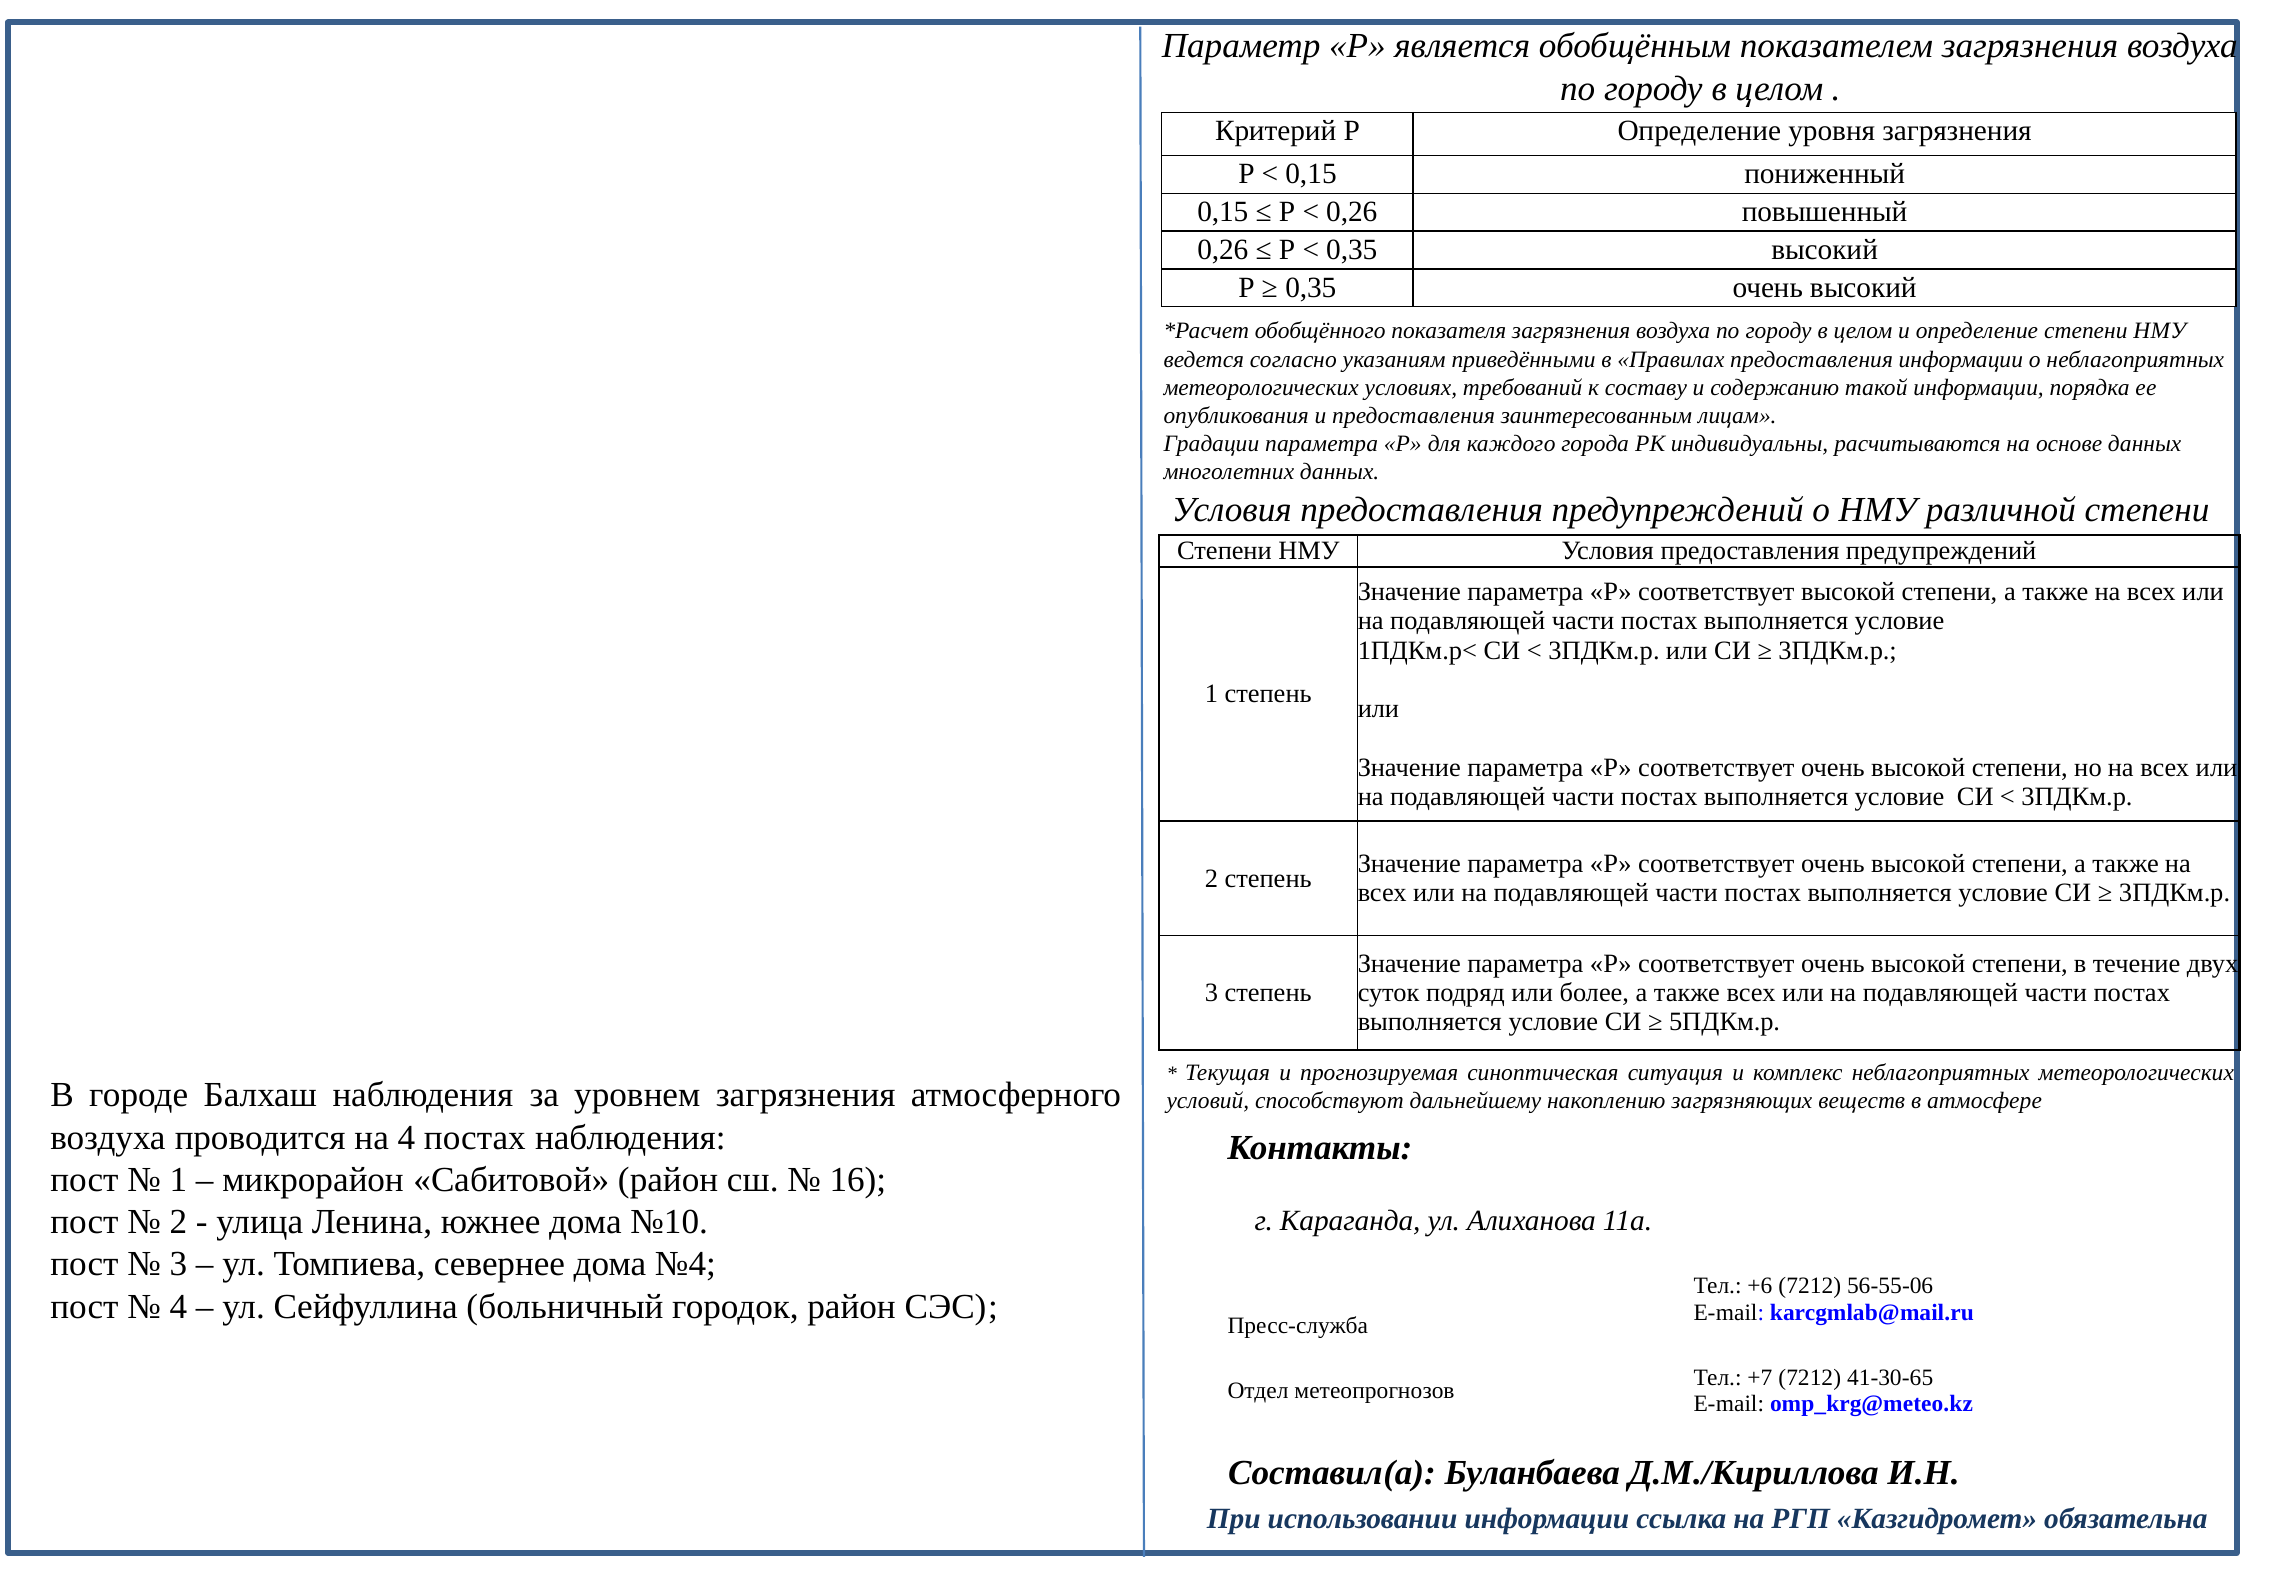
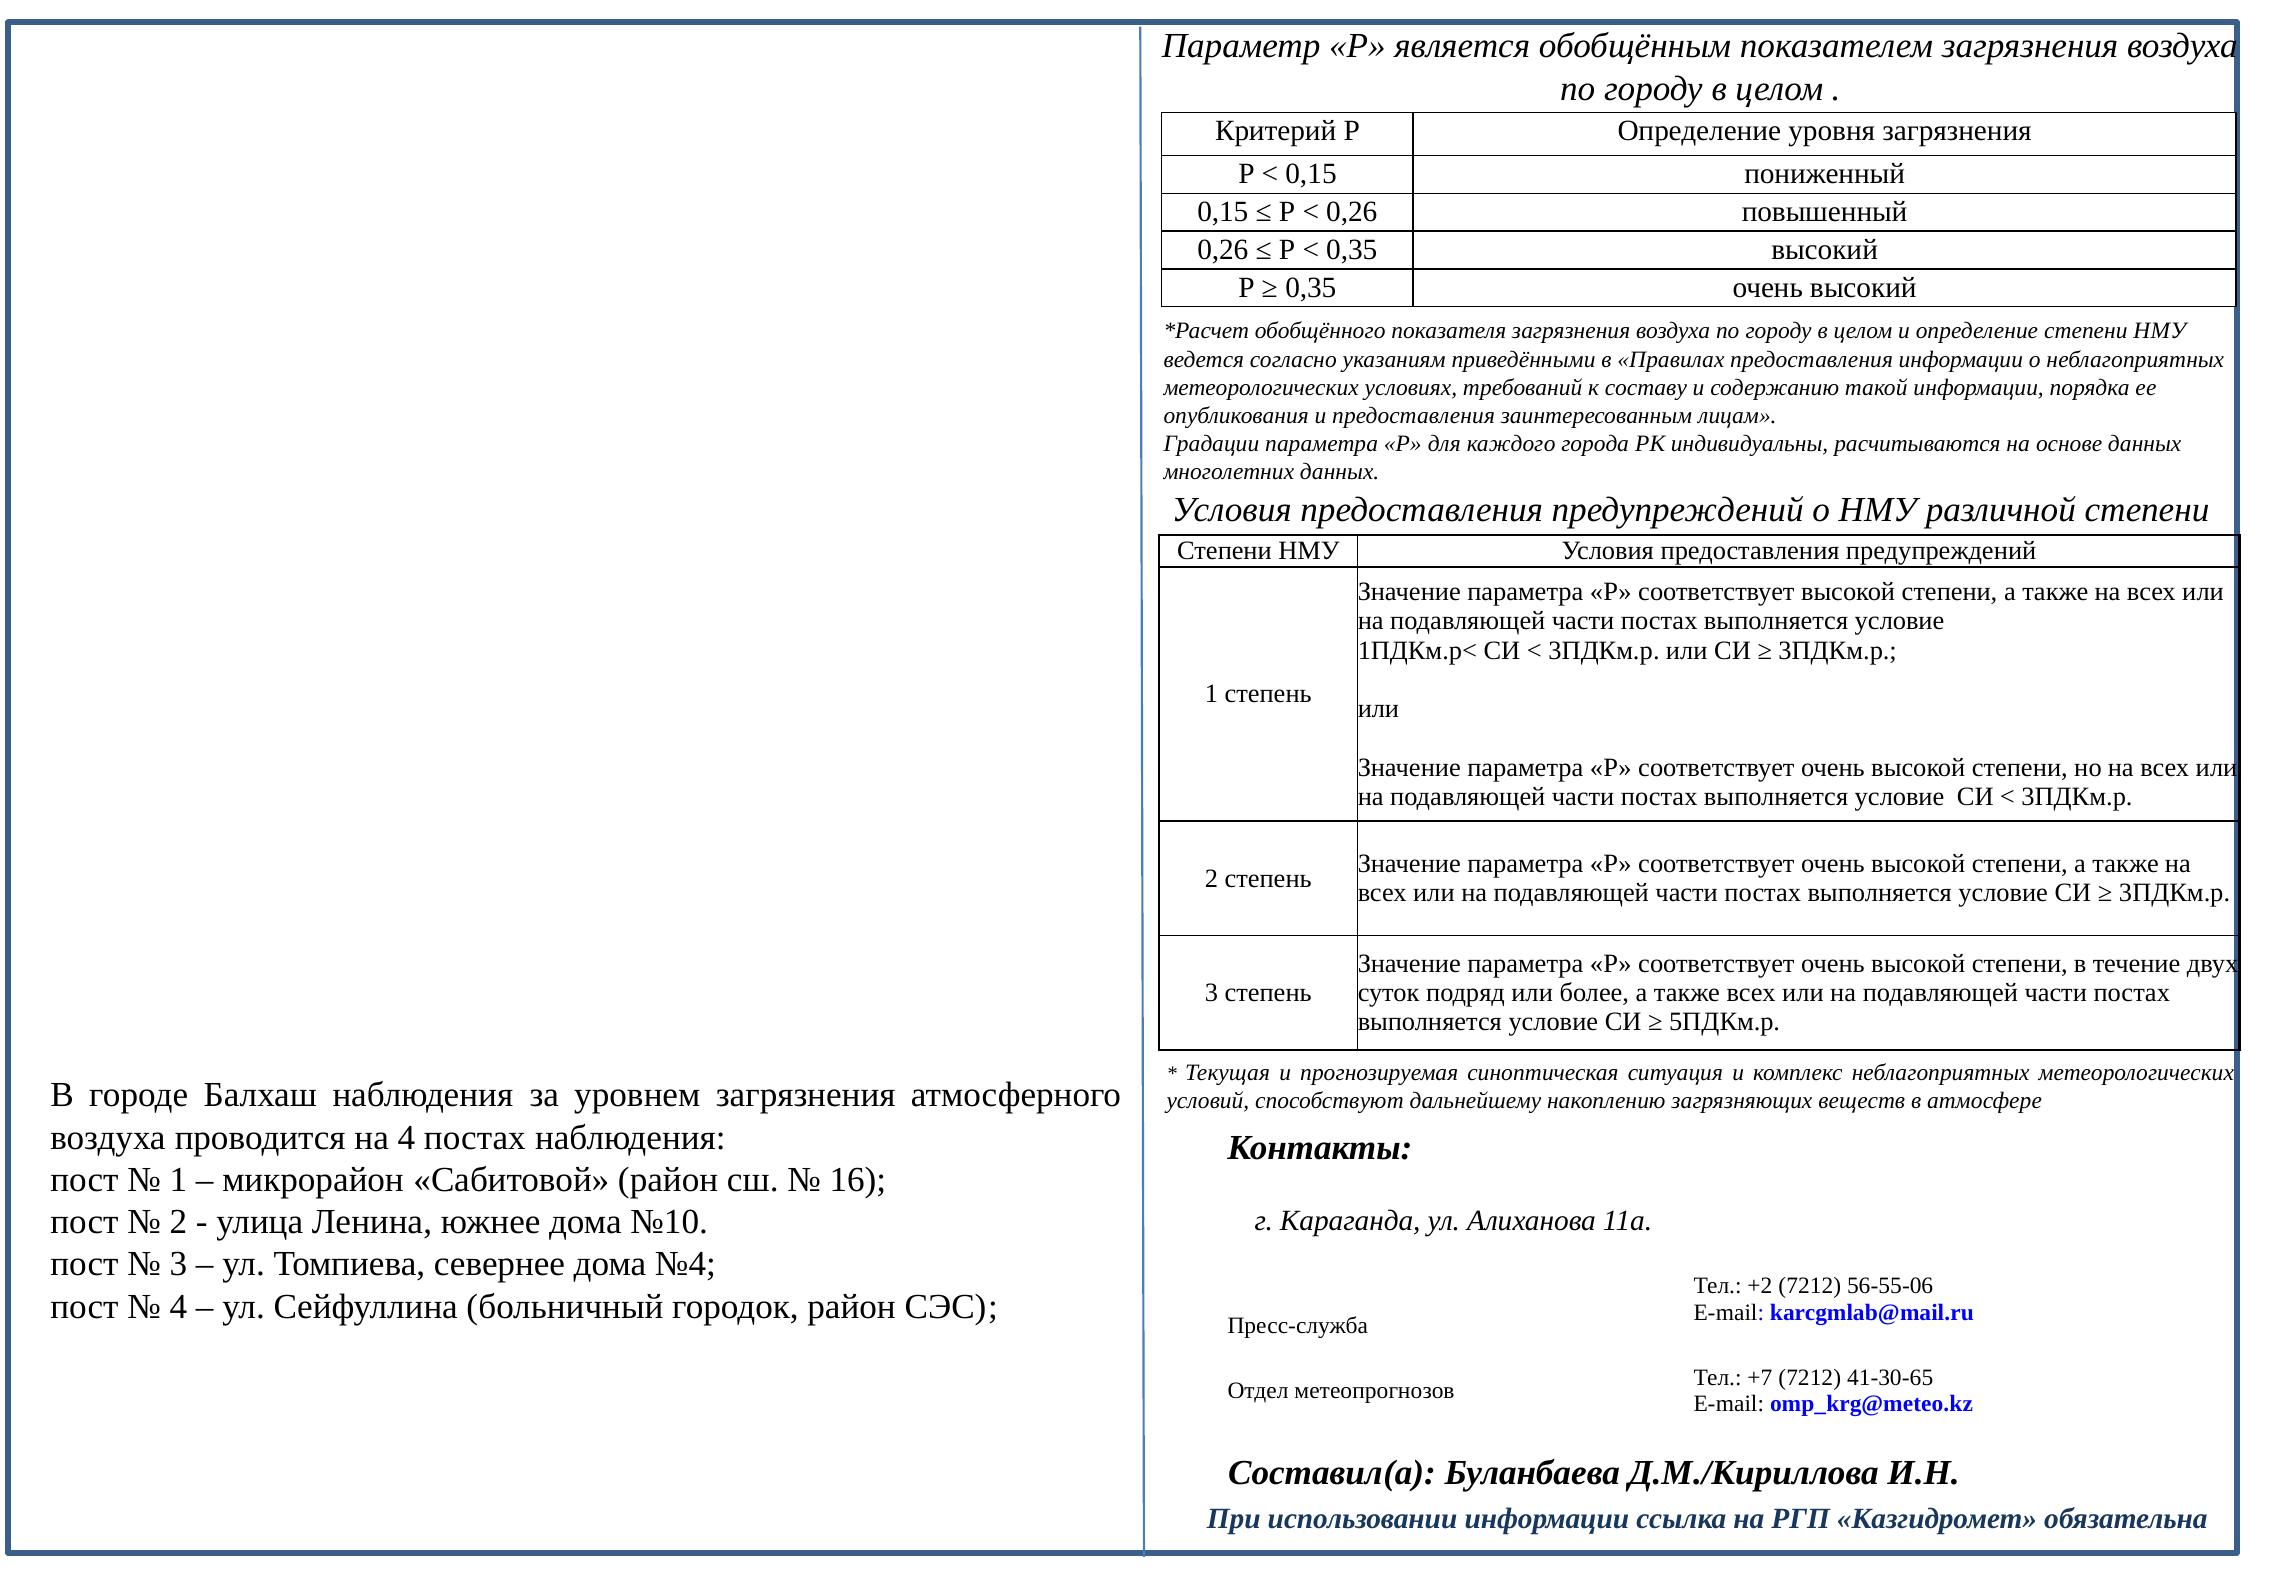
+6: +6 -> +2 (1760, 1286)
